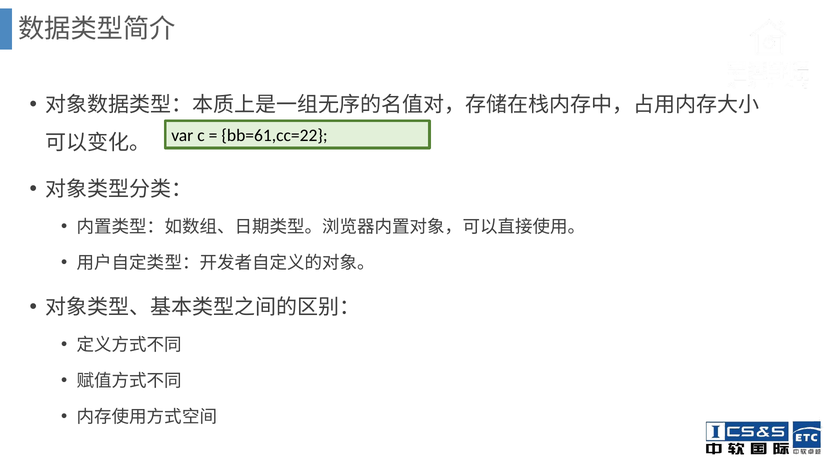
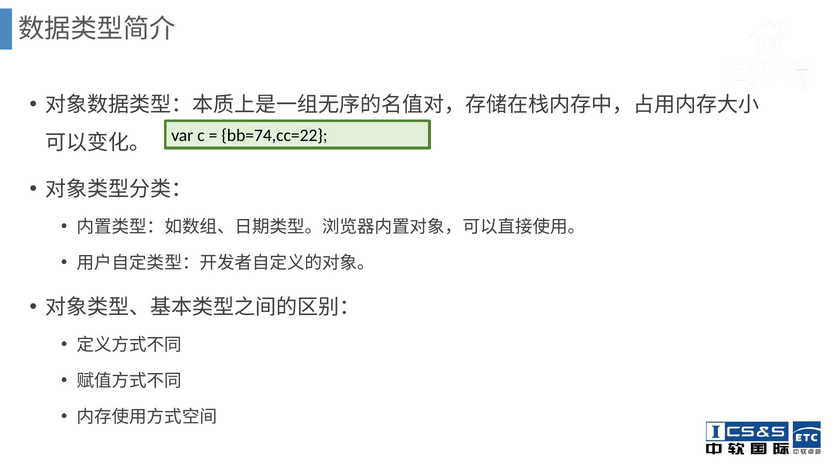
bb=61,cc=22: bb=61,cc=22 -> bb=74,cc=22 (275, 136)
